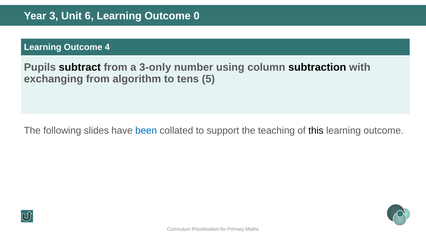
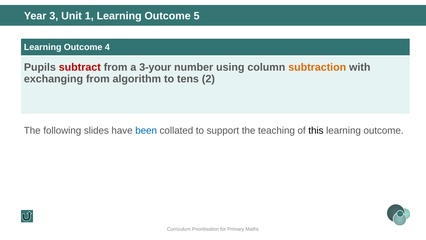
6: 6 -> 1 (89, 16)
0: 0 -> 5 (197, 16)
subtract colour: black -> red (80, 67)
3-only: 3-only -> 3-your (155, 67)
subtraction colour: black -> orange (317, 67)
5: 5 -> 2 (208, 79)
